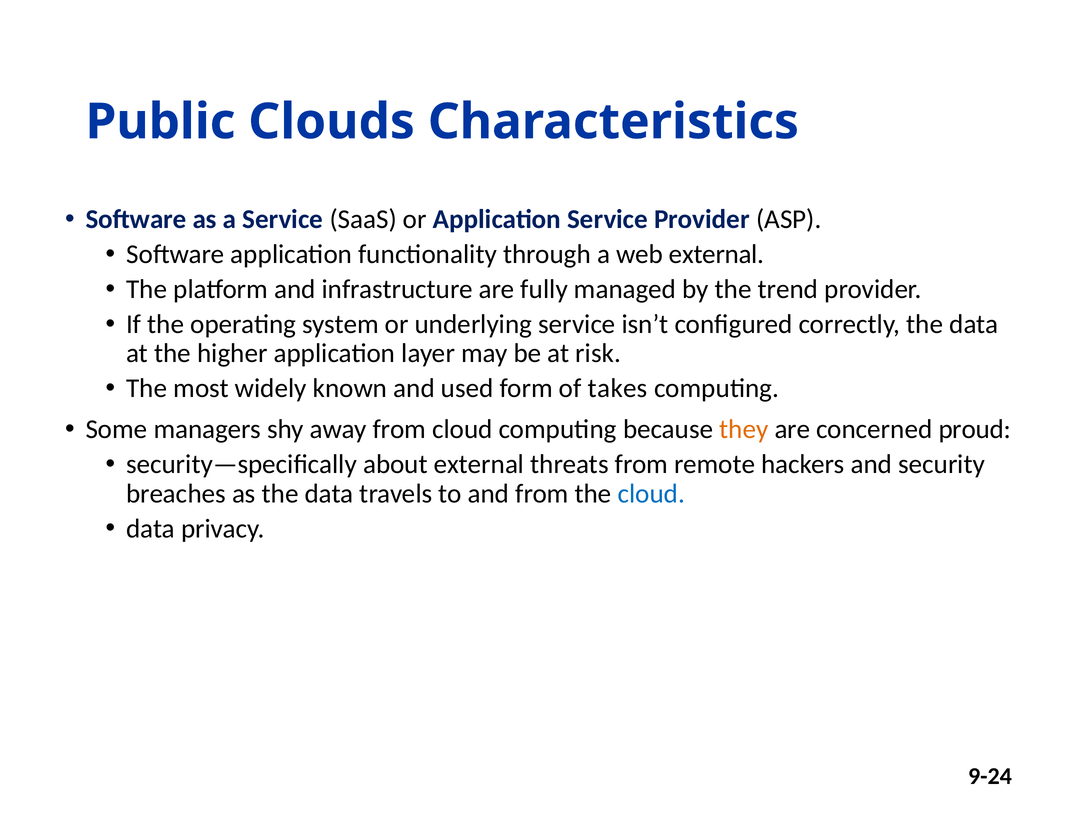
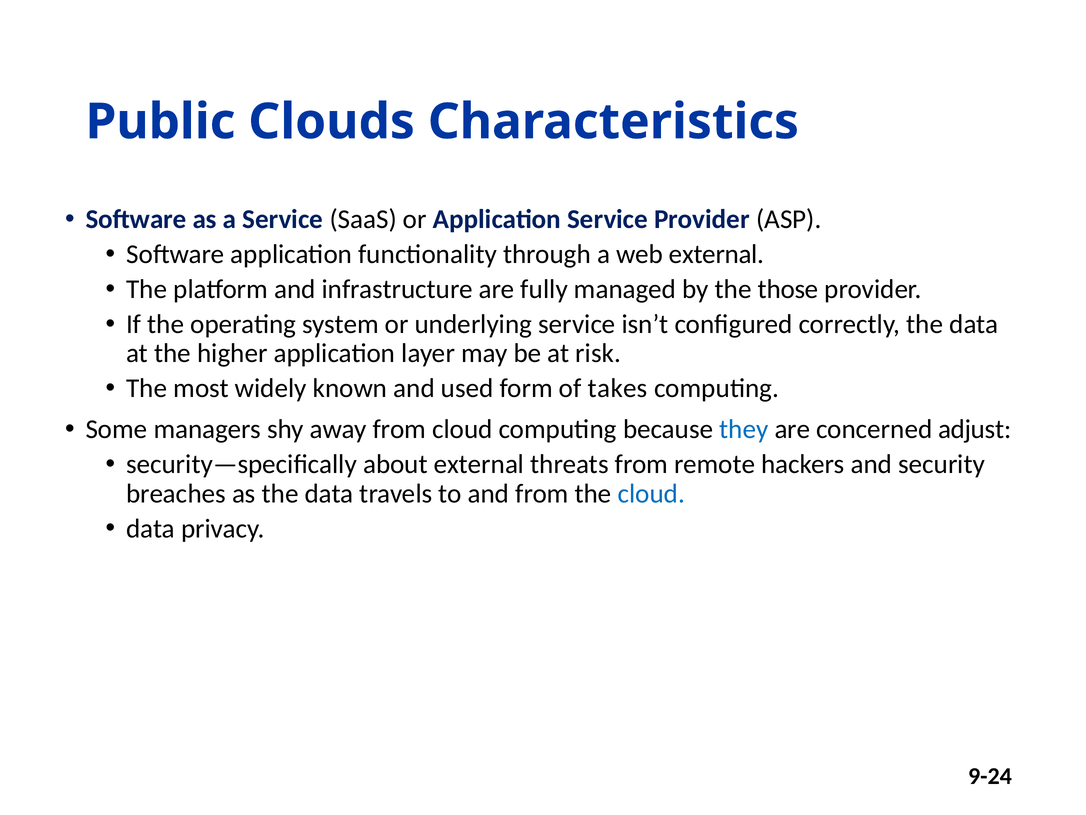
trend: trend -> those (788, 289)
they colour: orange -> blue (744, 429)
proud: proud -> adjust (975, 429)
